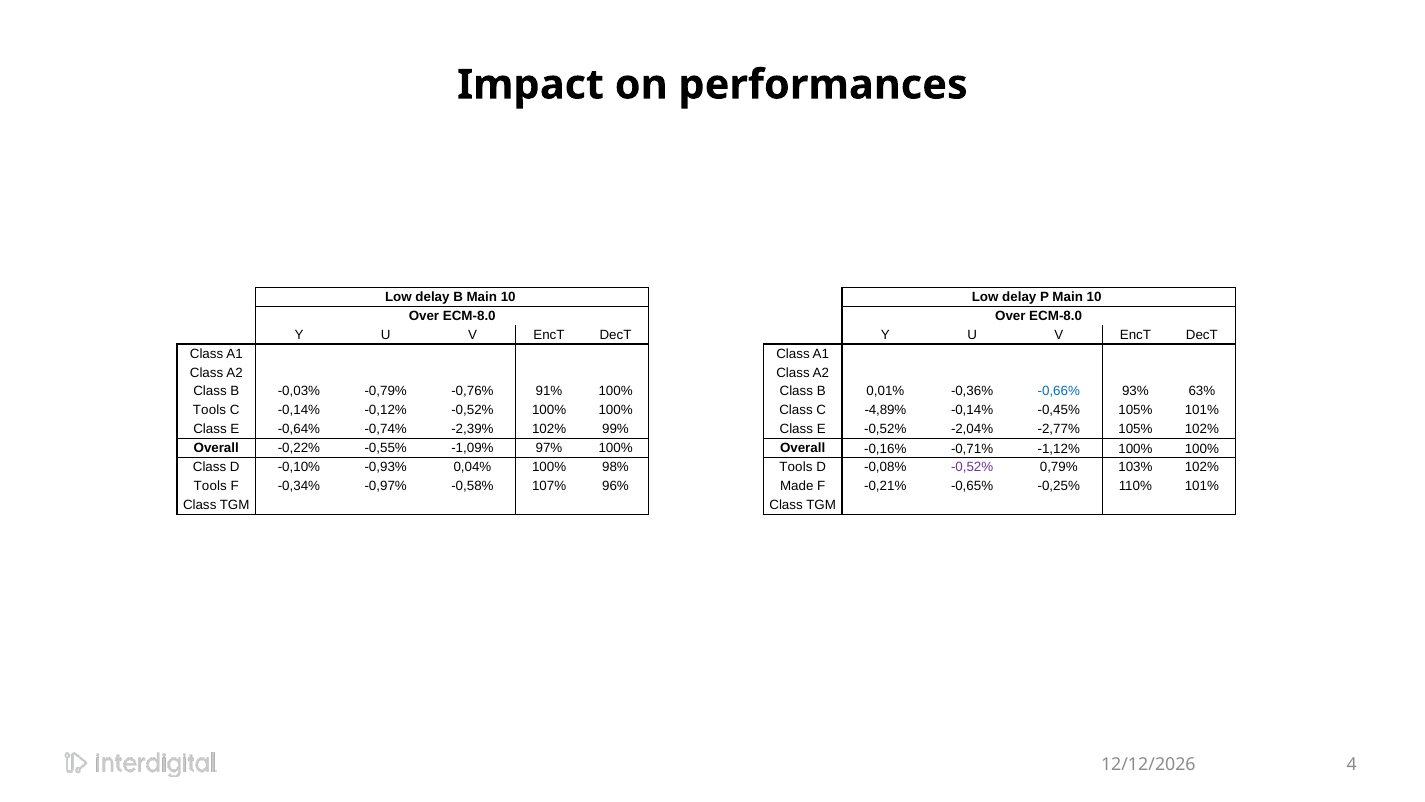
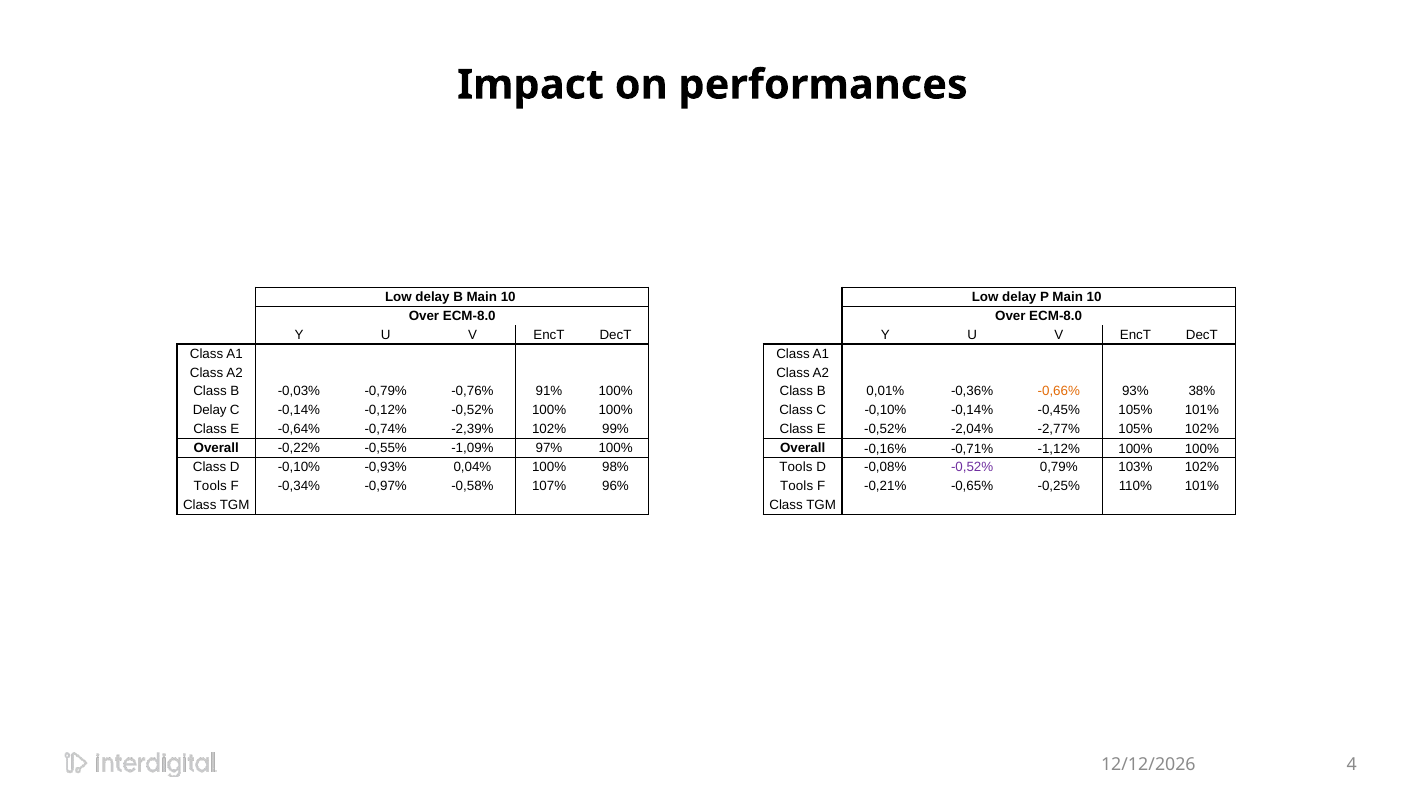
-0,66% colour: blue -> orange (1059, 391)
63%: 63% -> 38% (1202, 391)
Tools: Tools -> Delay (210, 410)
C -4,89%: -4,89% -> -0,10% (885, 410)
Made: Made -> Tools (797, 486)
